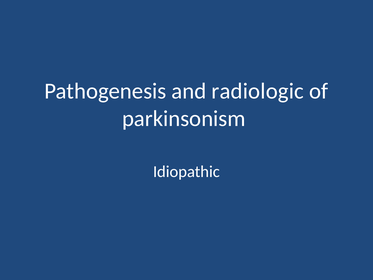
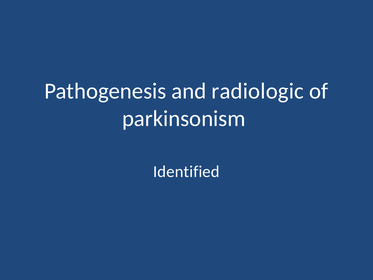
Idiopathic: Idiopathic -> Identified (186, 172)
